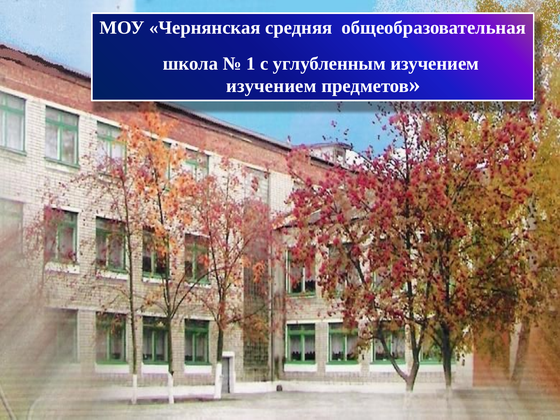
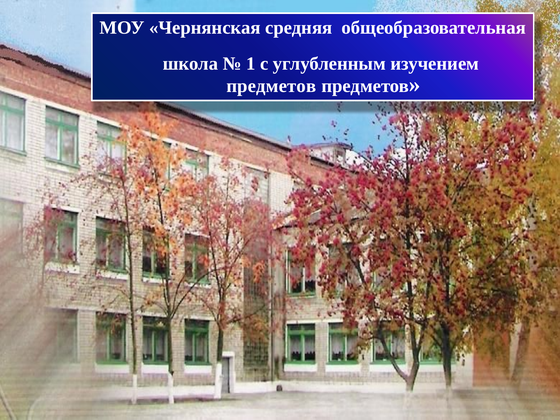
изучением: изучением -> предметов (271, 86)
